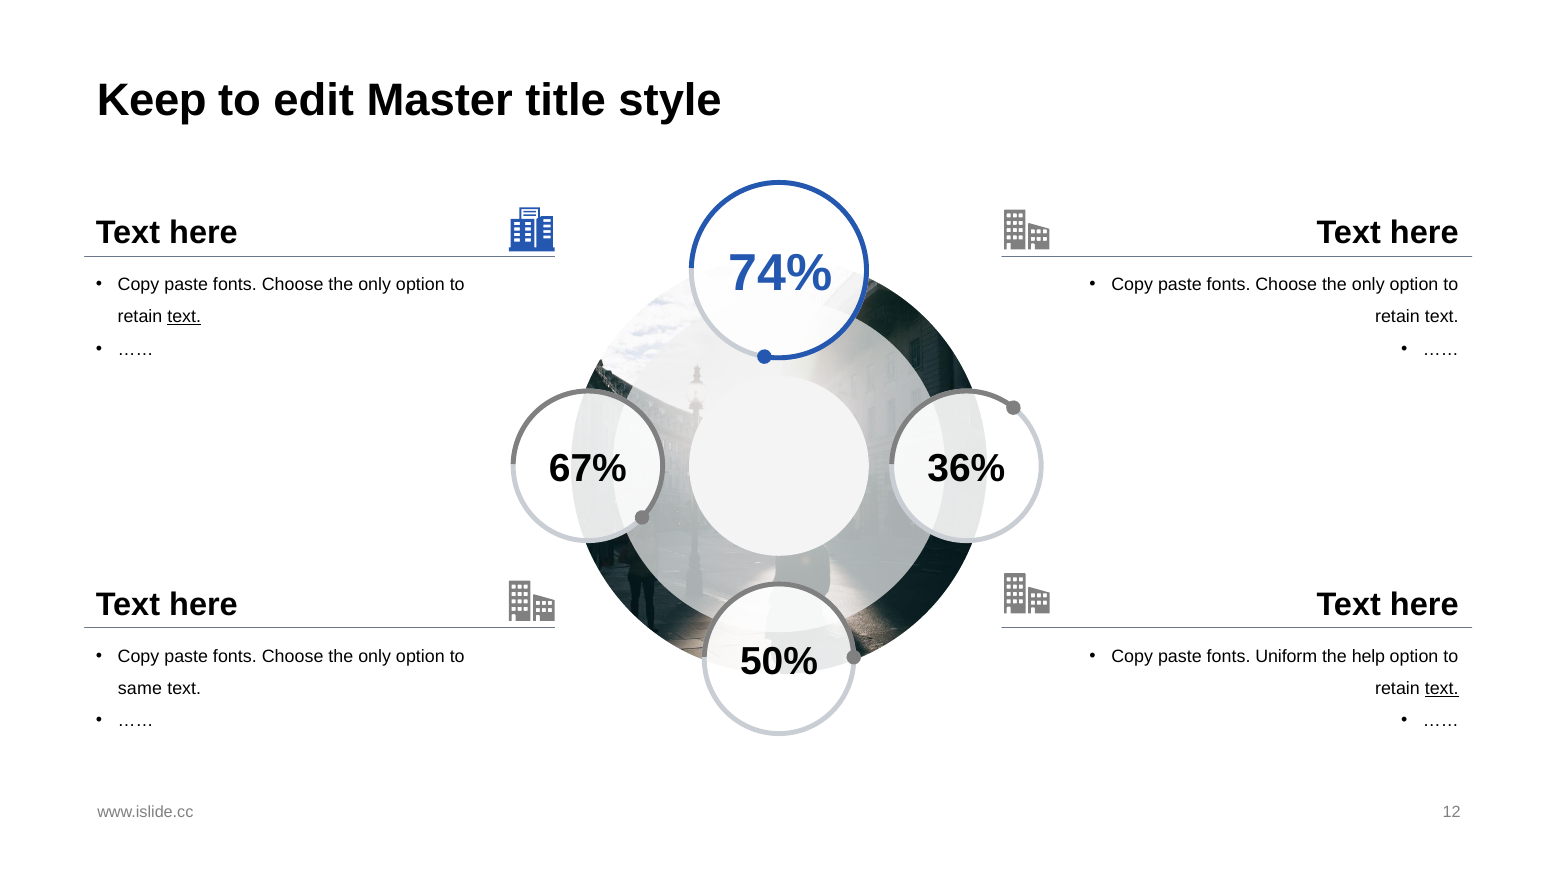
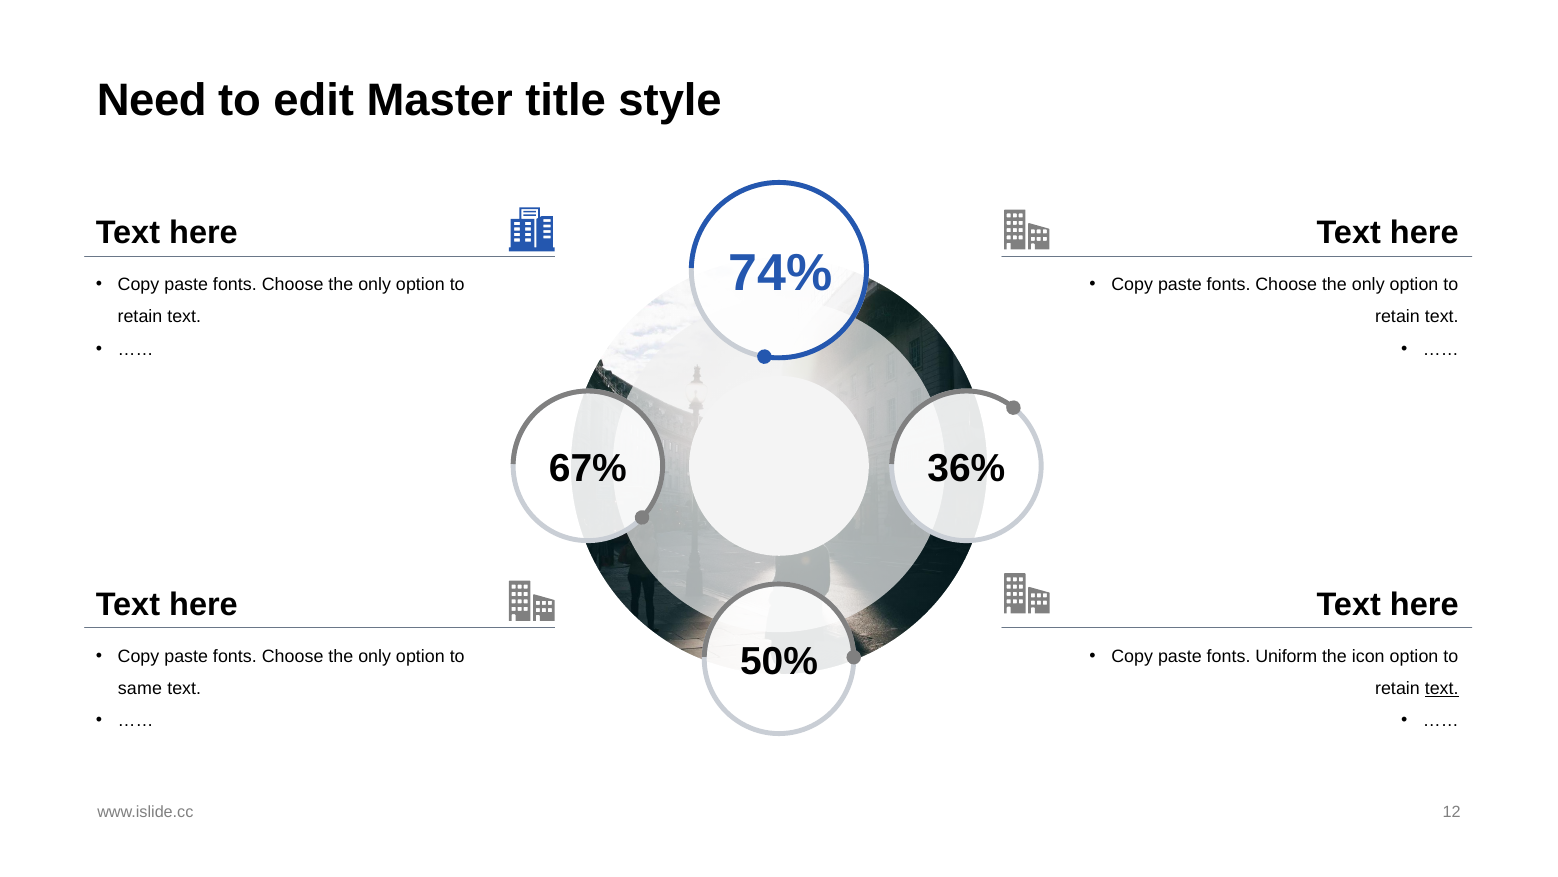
Keep: Keep -> Need (152, 101)
text underline: present -> none (184, 317)
help: help -> icon (1368, 656)
